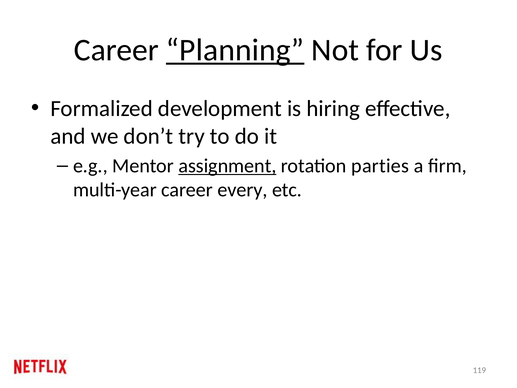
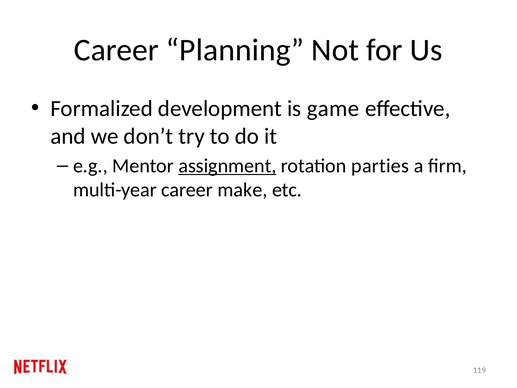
Planning underline: present -> none (235, 50)
hiring: hiring -> game (333, 108)
every: every -> make (242, 190)
